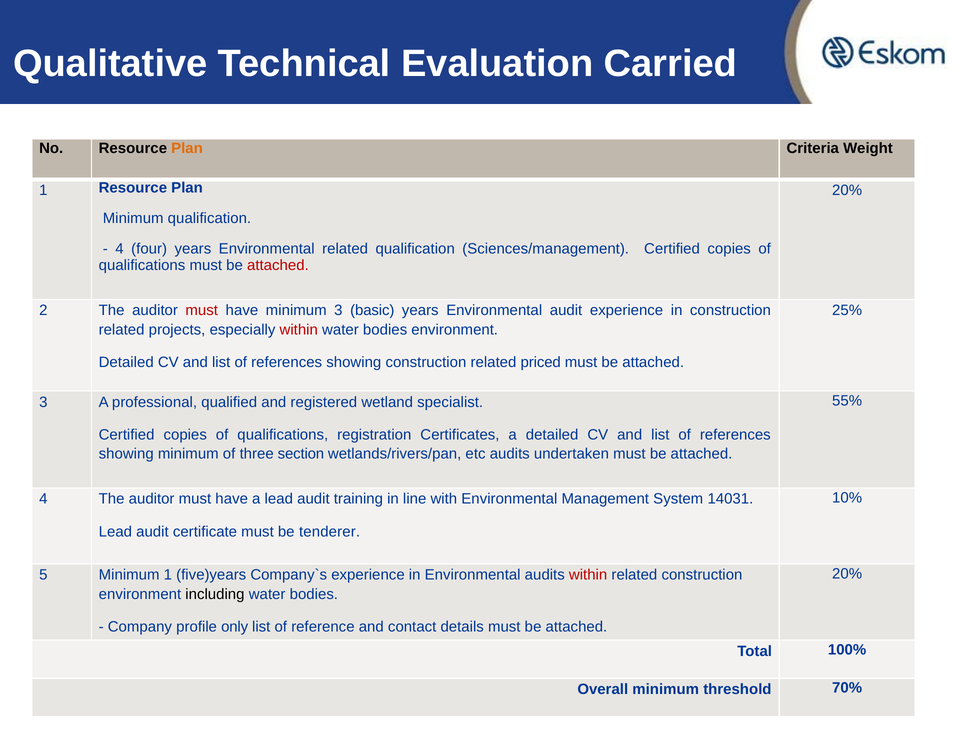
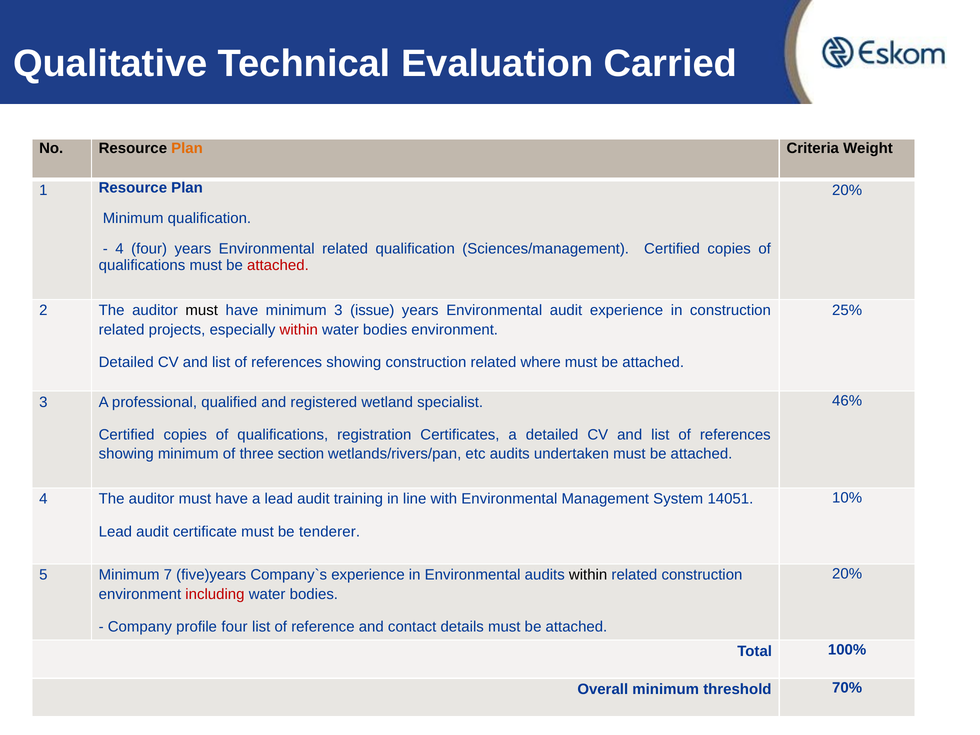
must colour: red -> black (202, 310)
basic: basic -> issue (372, 310)
priced: priced -> where (541, 362)
55%: 55% -> 46% (847, 401)
14031: 14031 -> 14051 (730, 499)
Minimum 1: 1 -> 7 (168, 575)
within colour: red -> black (588, 575)
including colour: black -> red (215, 594)
profile only: only -> four (234, 627)
